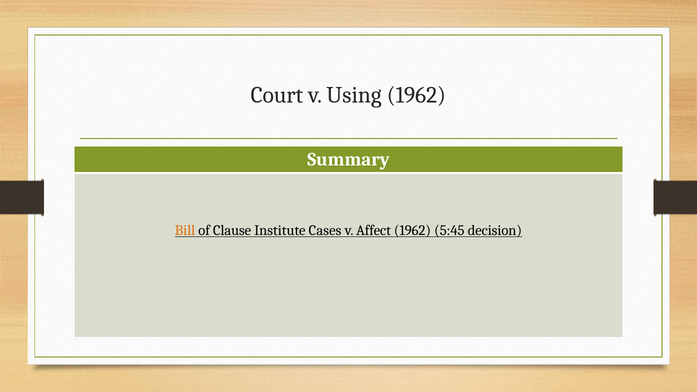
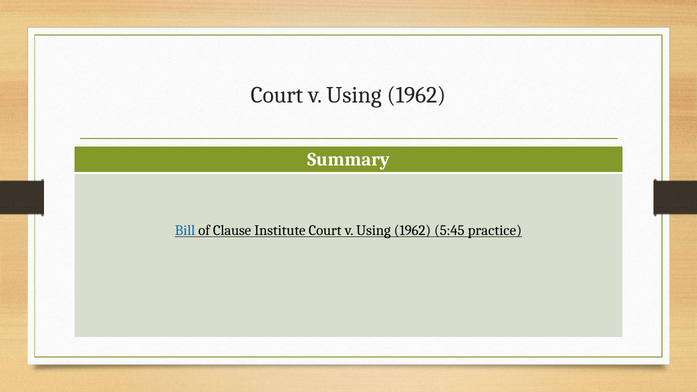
Bill colour: orange -> blue (185, 231)
Institute Cases: Cases -> Court (325, 231)
Affect: Affect -> Using (373, 231)
decision: decision -> practice (495, 231)
